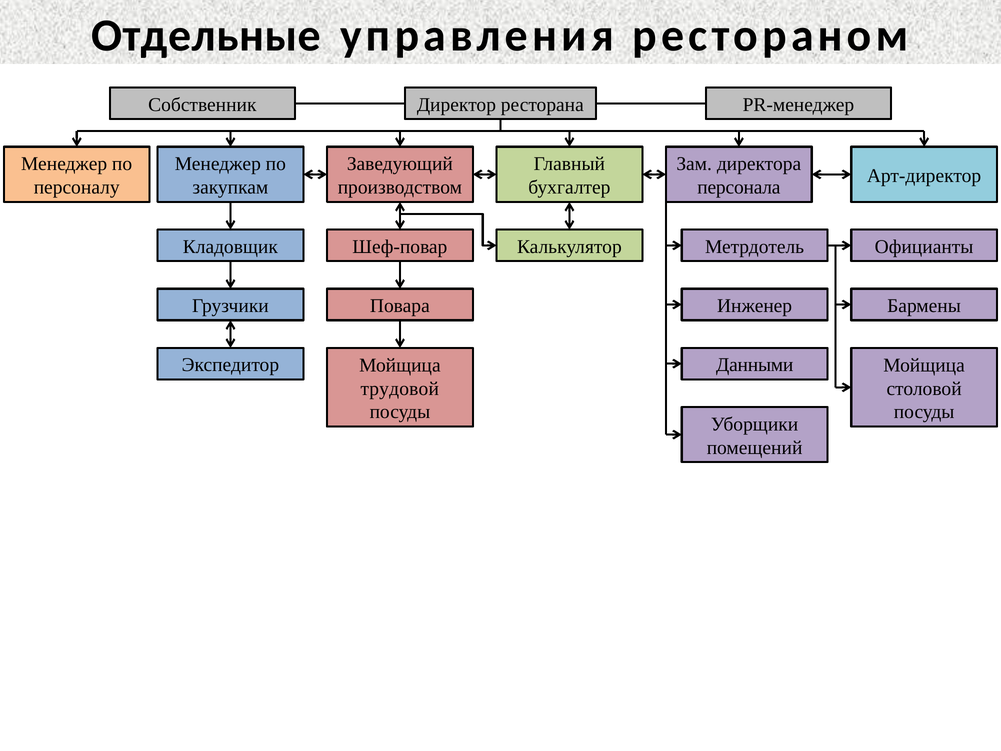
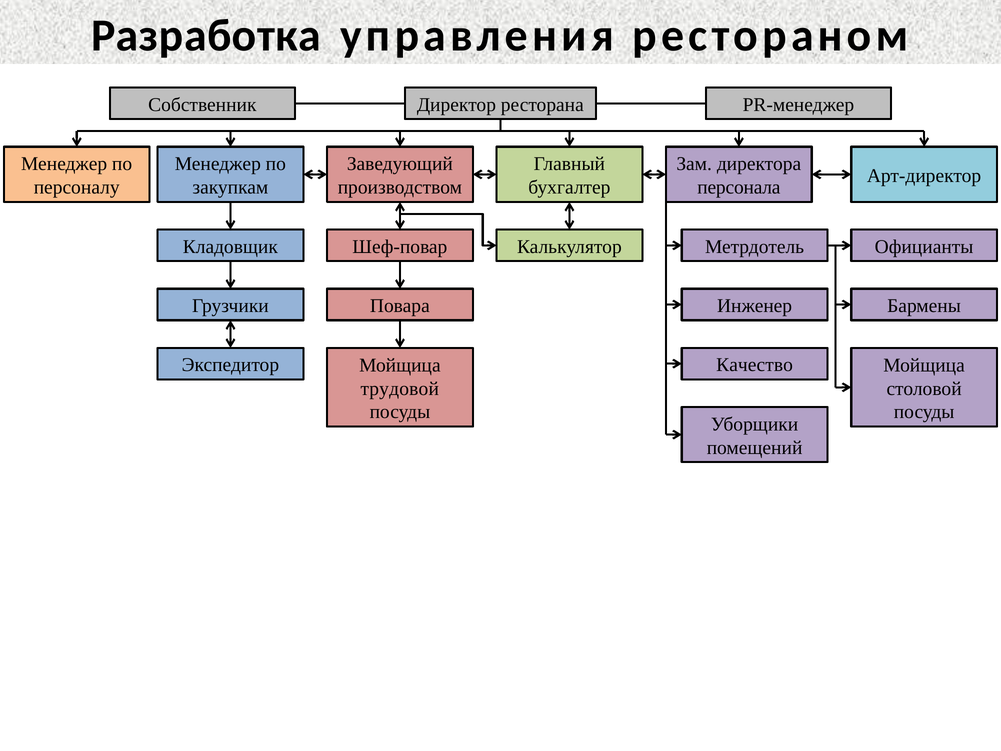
Отдельные: Отдельные -> Разработка (206, 36)
Данными: Данными -> Качество (755, 365)
